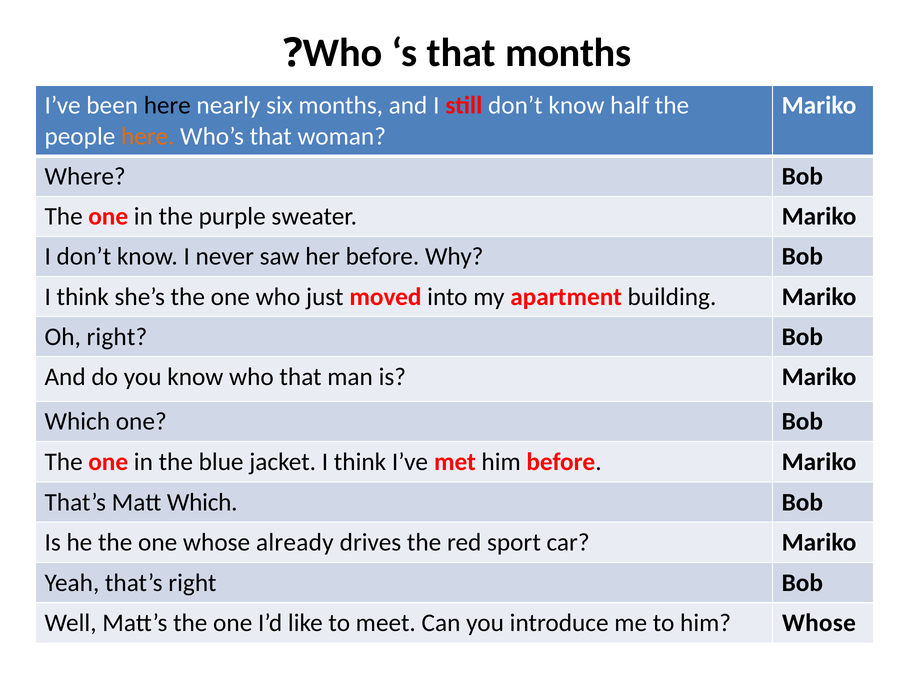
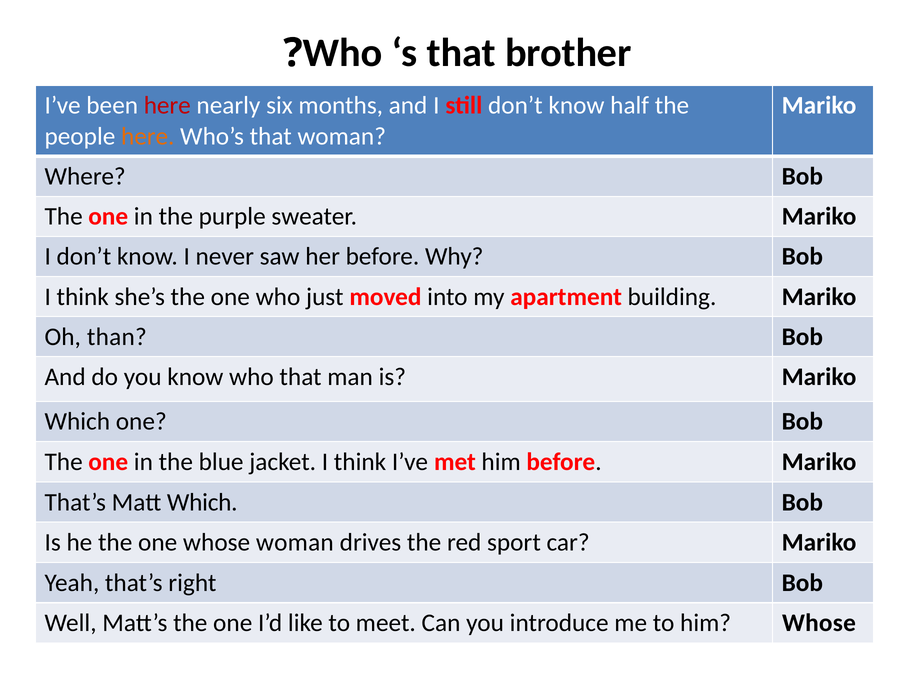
that months: months -> brother (568, 53)
here colour: black -> red (167, 106)
Oh right: right -> than (117, 337)
whose already: already -> woman (295, 542)
